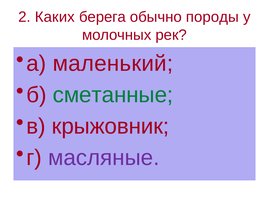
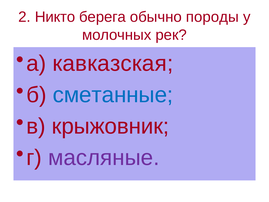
Каких: Каких -> Никто (55, 17)
маленький: маленький -> кавказская (113, 63)
сметанные colour: green -> blue (113, 95)
